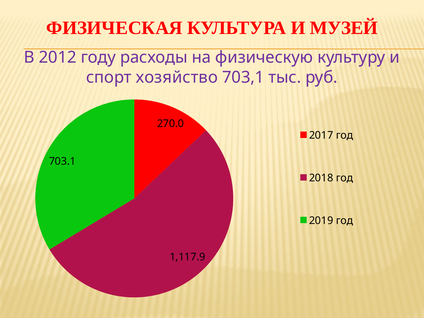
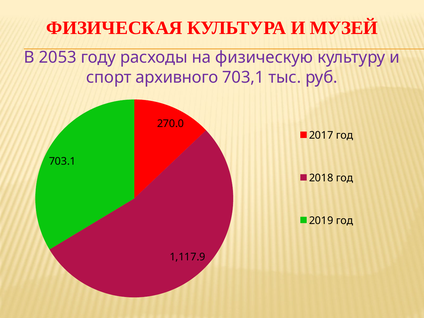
2012: 2012 -> 2053 (58, 57)
хозяйство: хозяйство -> архивного (177, 77)
